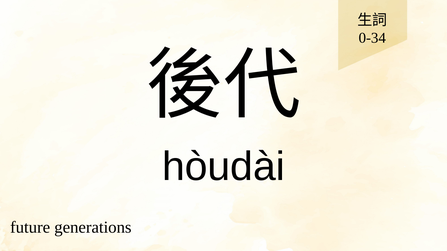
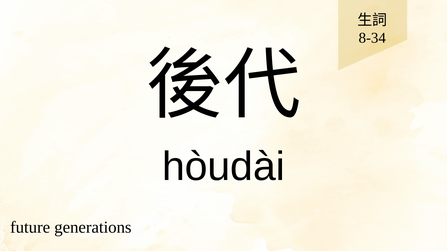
0-34: 0-34 -> 8-34 (372, 38)
